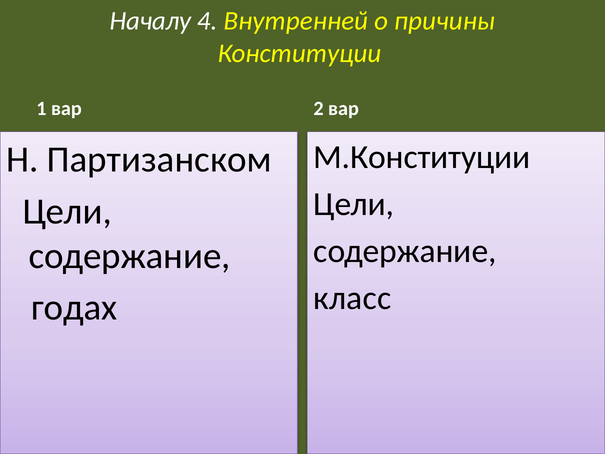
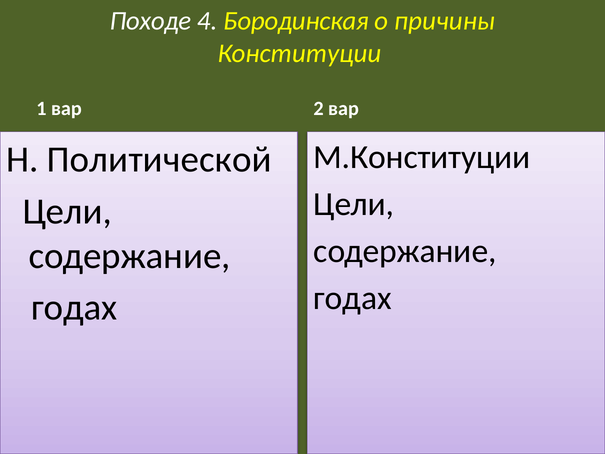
Началу: Началу -> Походе (150, 21)
Внутренней: Внутренней -> Бородинская (296, 21)
Партизанском: Партизанском -> Политической (159, 159)
класс: класс -> годах (353, 298)
